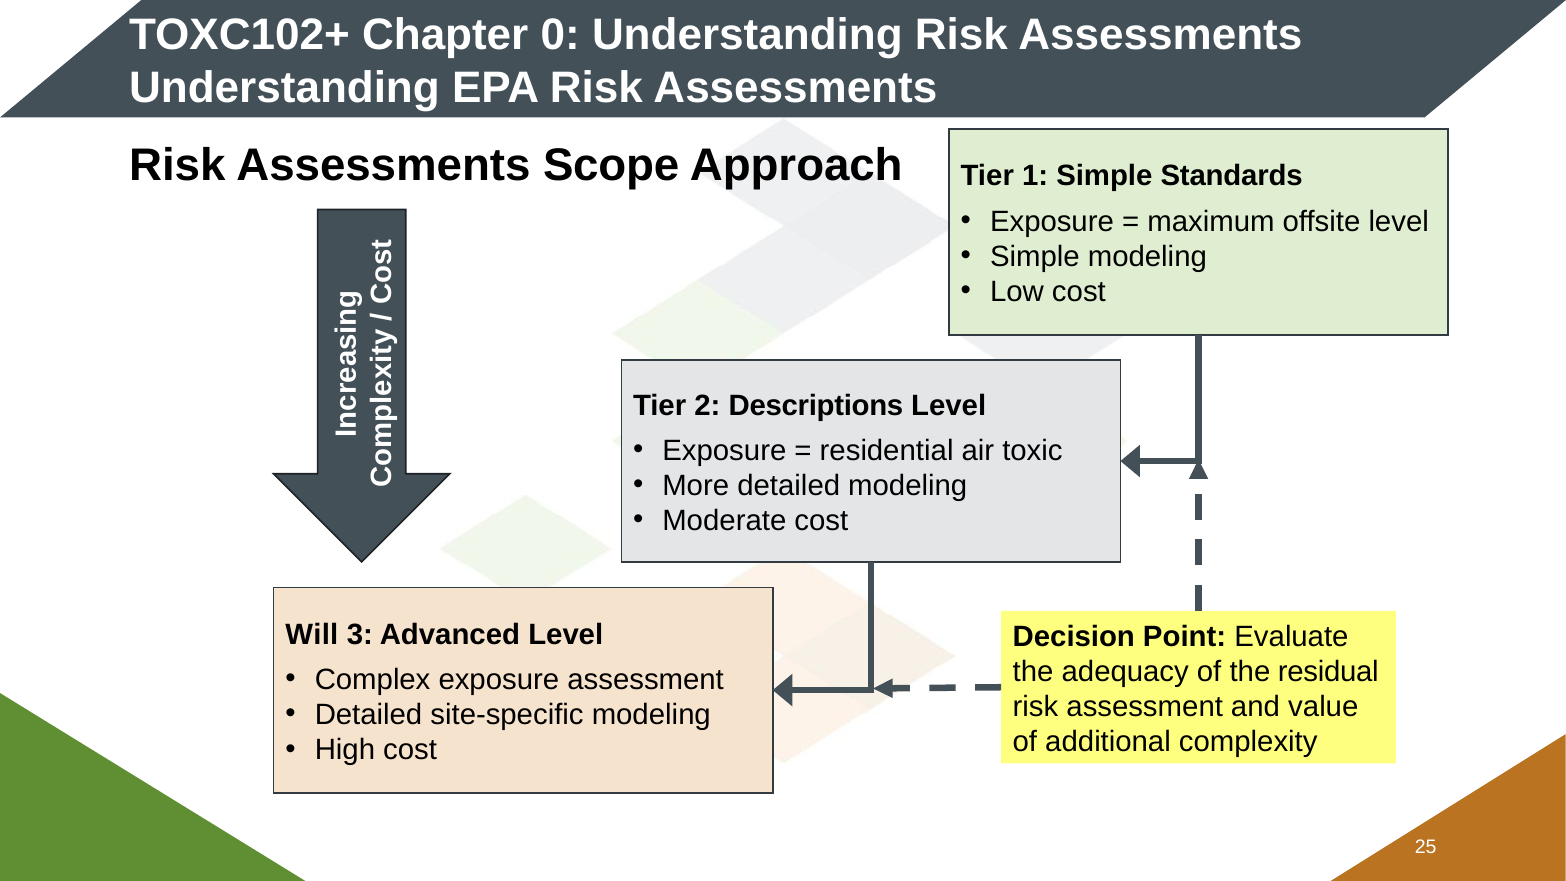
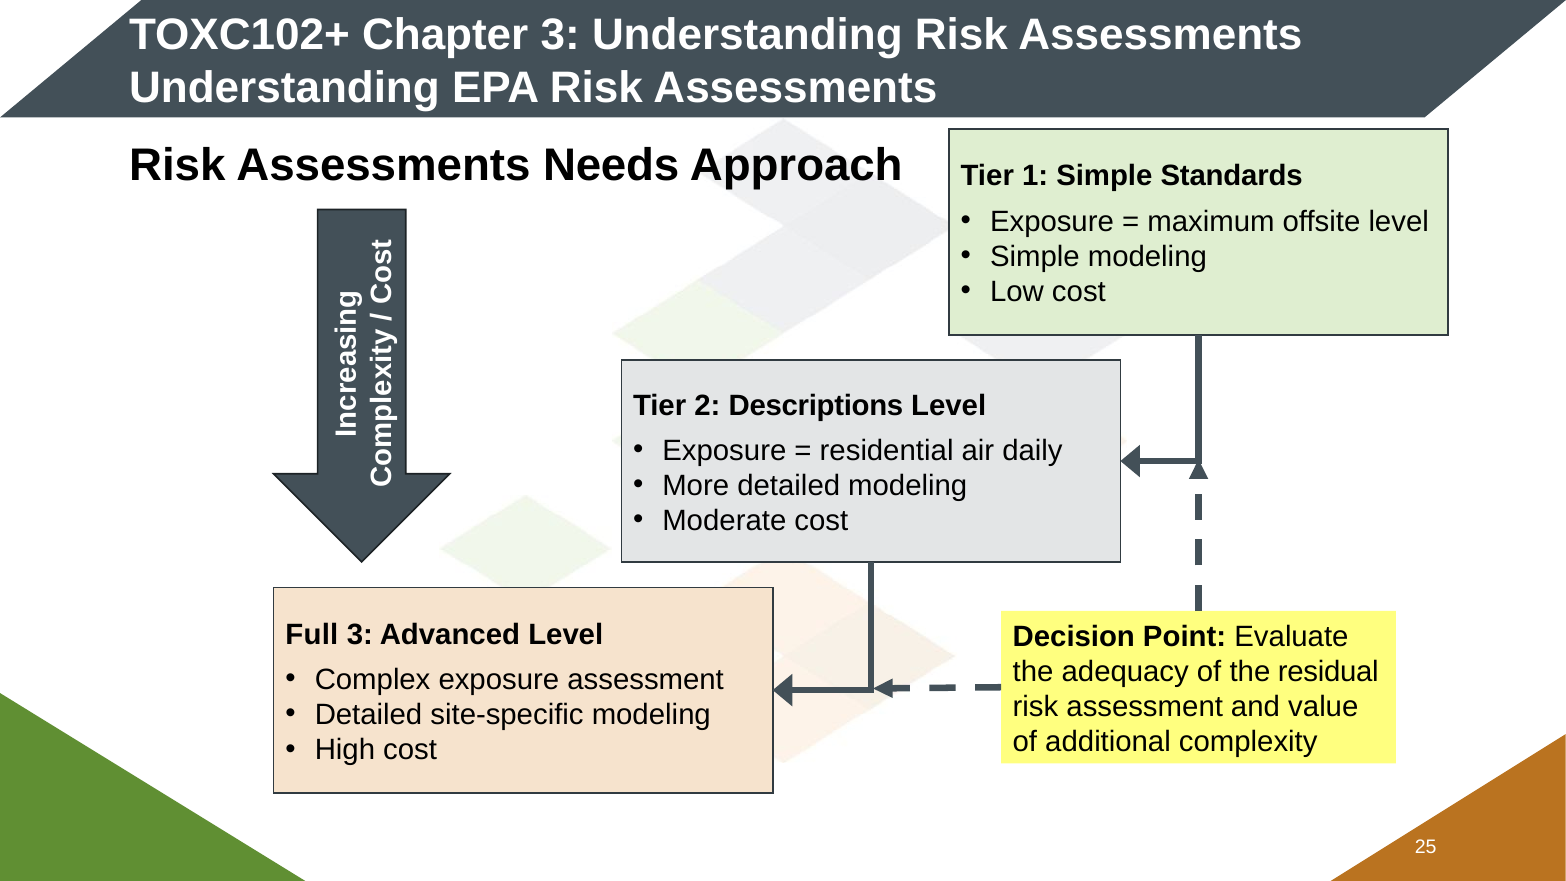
Chapter 0: 0 -> 3 (560, 35)
Scope: Scope -> Needs (611, 166)
toxic: toxic -> daily (1032, 450)
Will: Will -> Full (312, 634)
